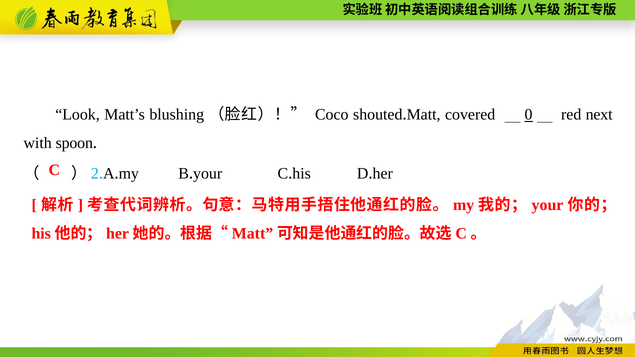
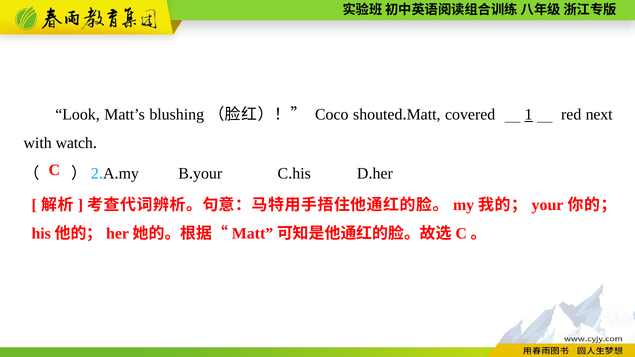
0: 0 -> 1 (528, 115)
spoon: spoon -> watch (74, 143)
